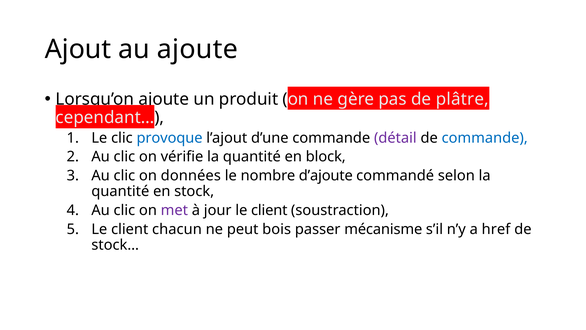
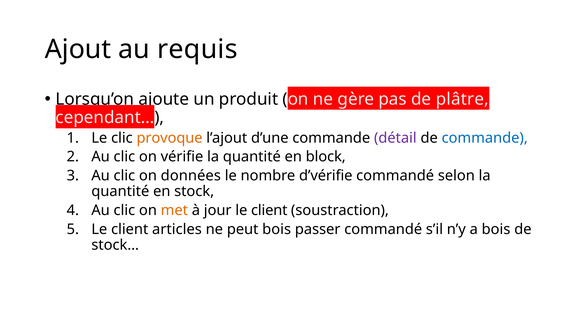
au ajoute: ajoute -> requis (197, 49)
provoque colour: blue -> orange (170, 138)
d’ajoute: d’ajoute -> d’vérifie (326, 175)
met colour: purple -> orange (174, 210)
chacun: chacun -> articles (177, 229)
passer mécanisme: mécanisme -> commandé (383, 229)
a href: href -> bois (496, 229)
